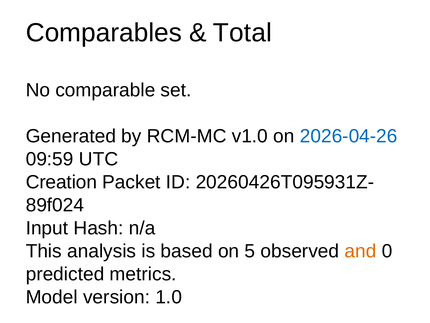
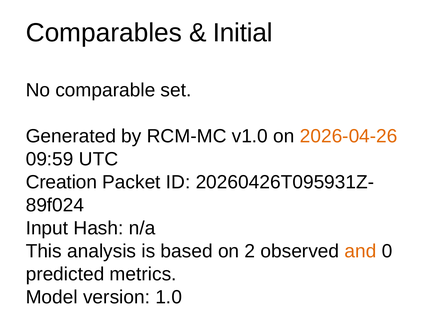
Total: Total -> Initial (243, 33)
2026-04-26 colour: blue -> orange (349, 136)
5: 5 -> 2 (250, 251)
